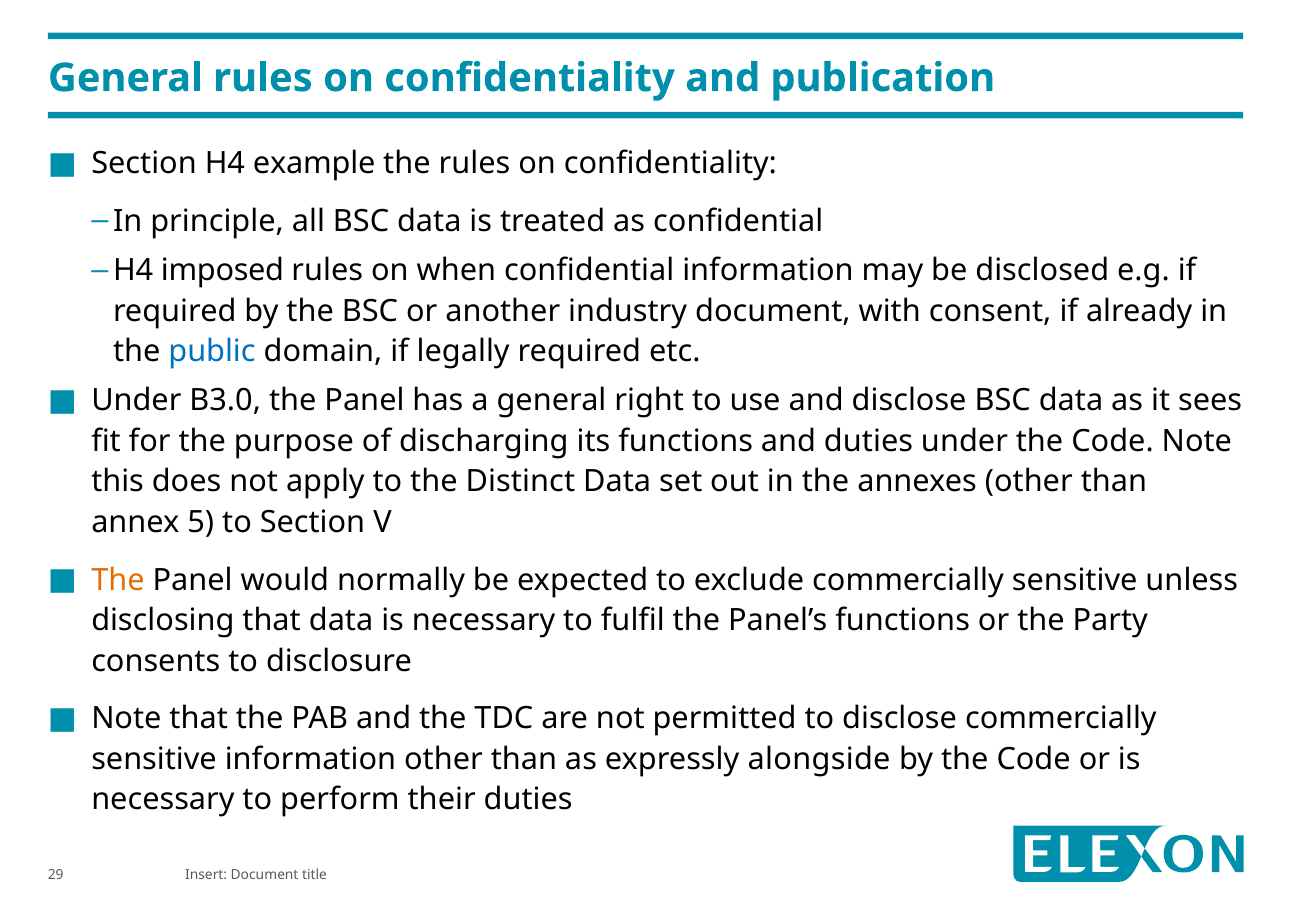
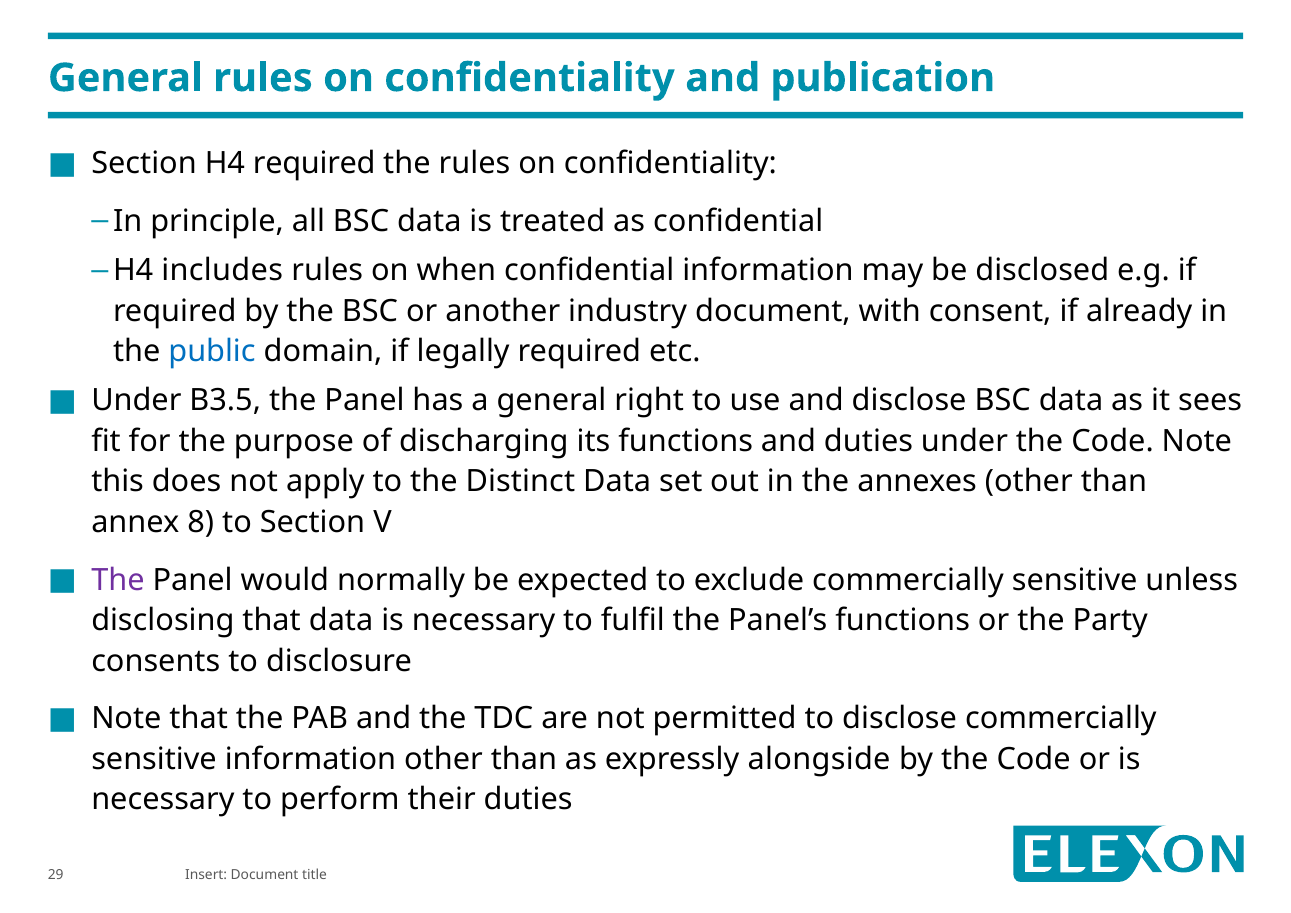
H4 example: example -> required (314, 164)
imposed: imposed -> includes (222, 271)
B3.0: B3.0 -> B3.5 (225, 401)
5: 5 -> 8 (201, 522)
The colour: orange -> purple (118, 580)
